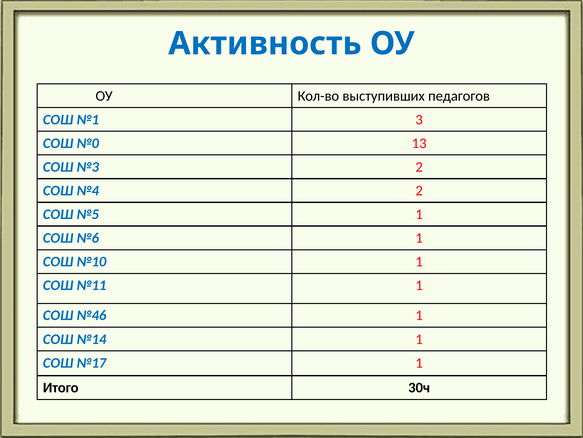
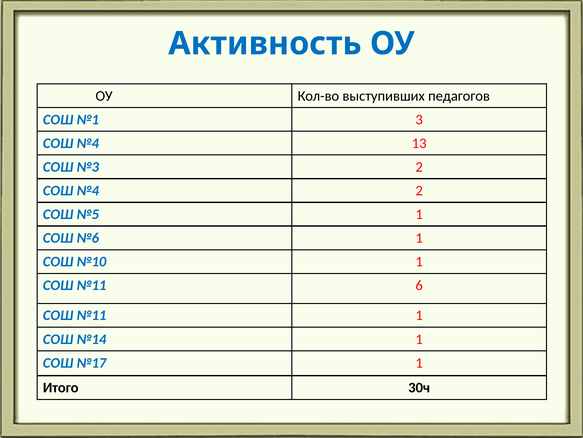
№0: №0 -> №4 (88, 143)
№11 1: 1 -> 6 (419, 285)
№46: №46 -> №11 (91, 315)
